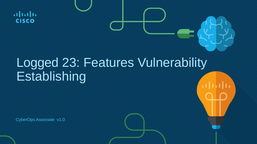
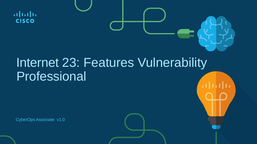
Logged: Logged -> Internet (38, 63)
Establishing: Establishing -> Professional (51, 77)
